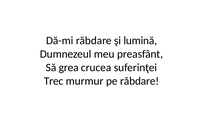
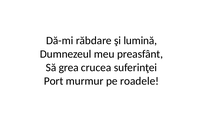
Trec: Trec -> Port (54, 81)
pe răbdare: răbdare -> roadele (140, 81)
